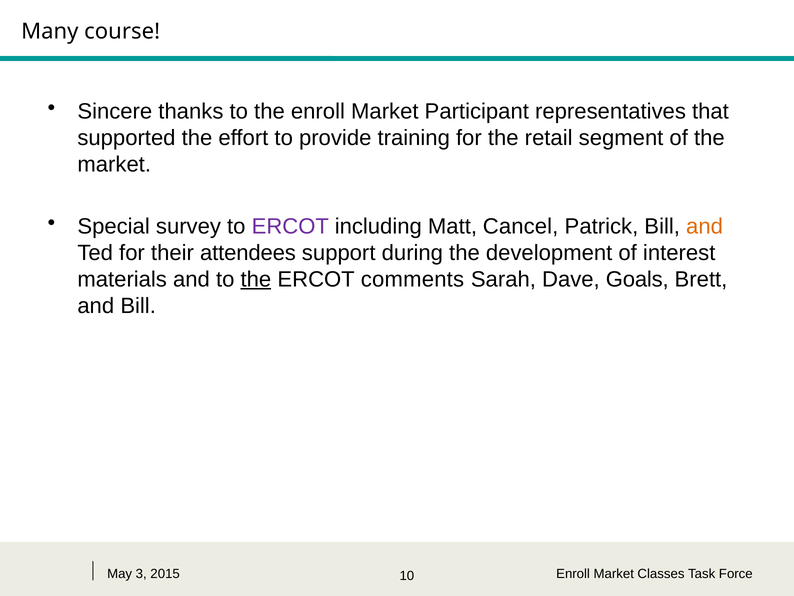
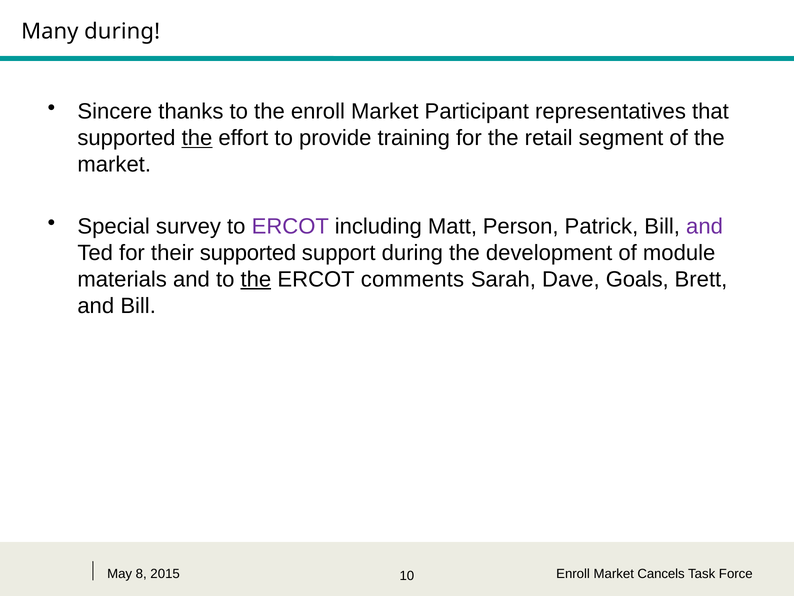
Many course: course -> during (122, 31)
the underline: none -> present (197, 138)
Cancel: Cancel -> Person (521, 226)
and colour: orange -> purple (705, 226)
their attendees: attendees -> supported (248, 253)
interest: interest -> module (679, 253)
3: 3 -> 8 (141, 574)
Classes: Classes -> Cancels (661, 574)
